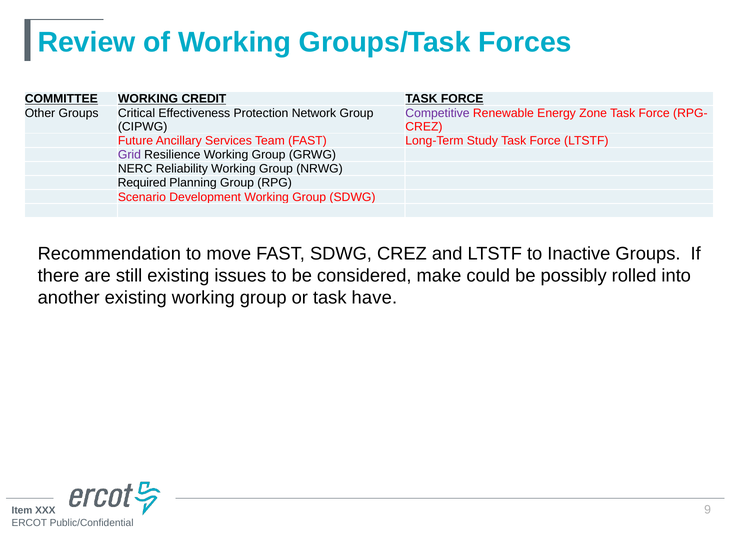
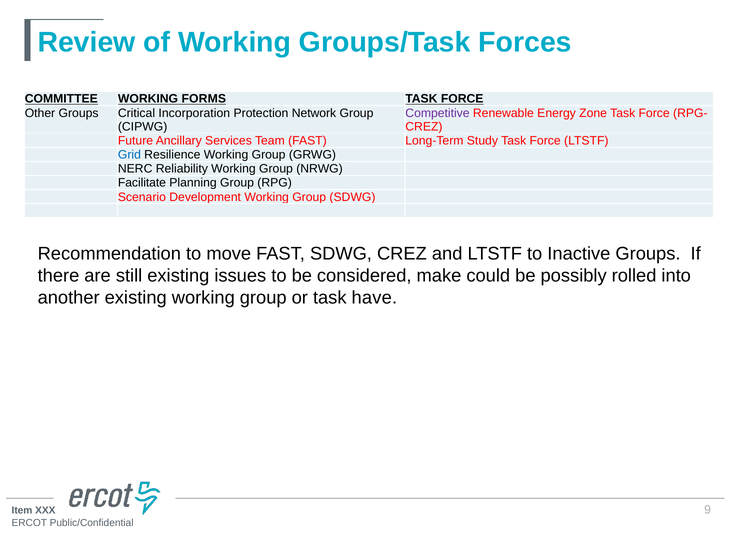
CREDIT: CREDIT -> FORMS (204, 99)
Effectiveness: Effectiveness -> Incorporation (194, 113)
Grid colour: purple -> blue (129, 155)
Required: Required -> Facilitate (142, 183)
